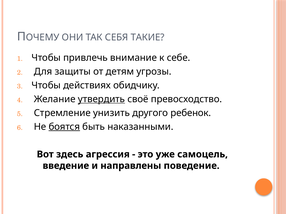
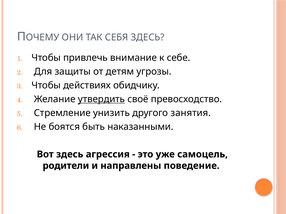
СЕБЯ ТАКИЕ: ТАКИЕ -> ЗДЕСЬ (148, 37)
ребенок: ребенок -> занятия (191, 113)
боятся underline: present -> none (64, 127)
введение: введение -> родители (66, 166)
